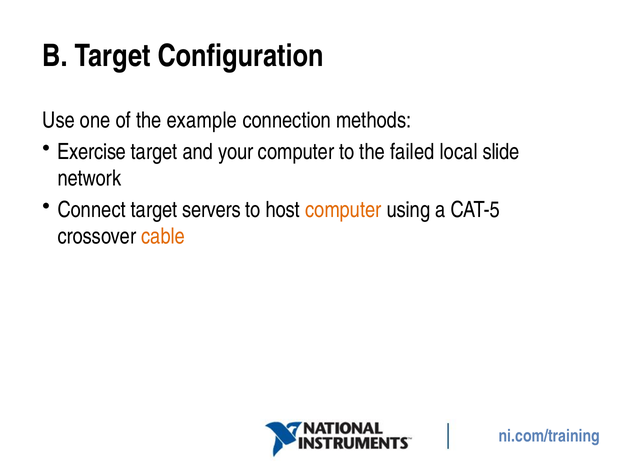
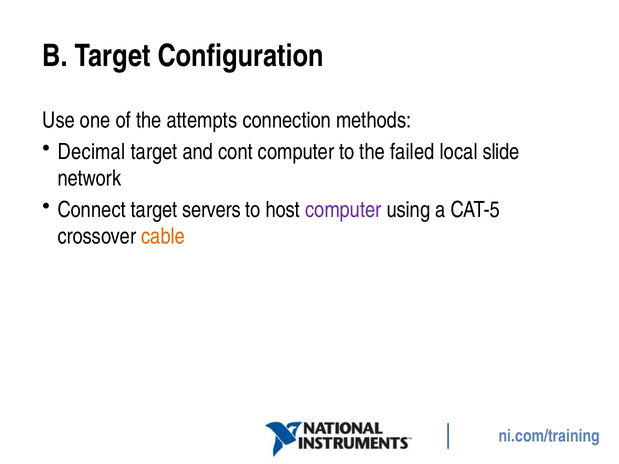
example: example -> attempts (202, 121)
Exercise: Exercise -> Decimal (92, 152)
your: your -> cont (236, 152)
computer colour: orange -> purple (343, 210)
